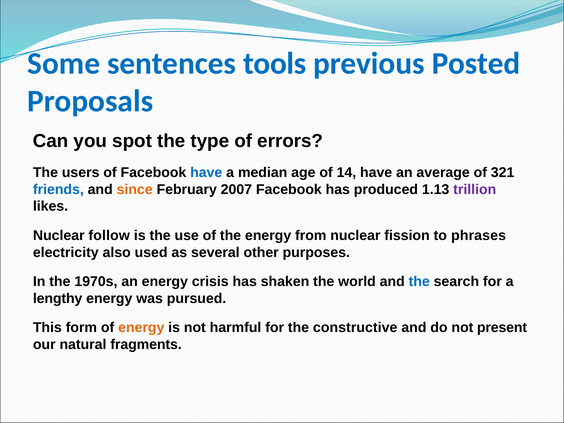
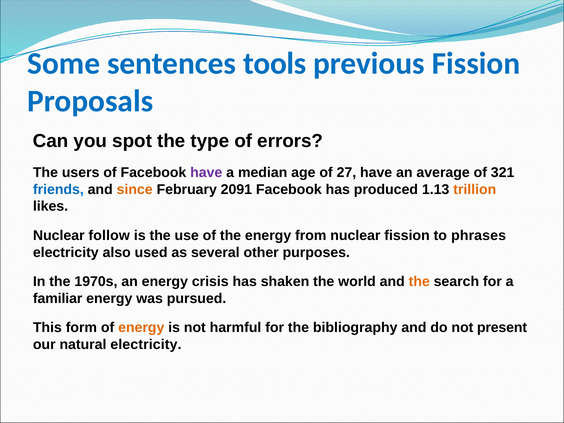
previous Posted: Posted -> Fission (476, 64)
have colour: blue -> purple (206, 172)
14: 14 -> 27 (346, 172)
2007: 2007 -> 2091 (236, 189)
trillion colour: purple -> orange (475, 189)
the colour: blue -> orange (419, 281)
lengthy: lengthy -> familiar (58, 298)
constructive: constructive -> bibliography (355, 328)
natural fragments: fragments -> electricity (146, 344)
